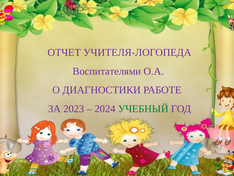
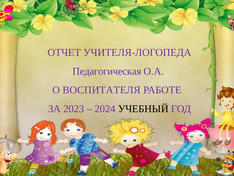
Воспитателями: Воспитателями -> Педагогическая (107, 71)
ДИАГНОСТИКИ: ДИАГНОСТИКИ -> ВОСПИТАТЕЛЯ (102, 90)
УЧЕБНЫЙ colour: green -> black (143, 109)
